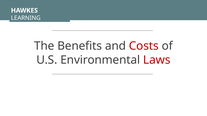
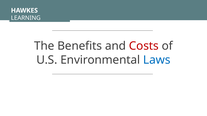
Laws colour: red -> blue (157, 60)
